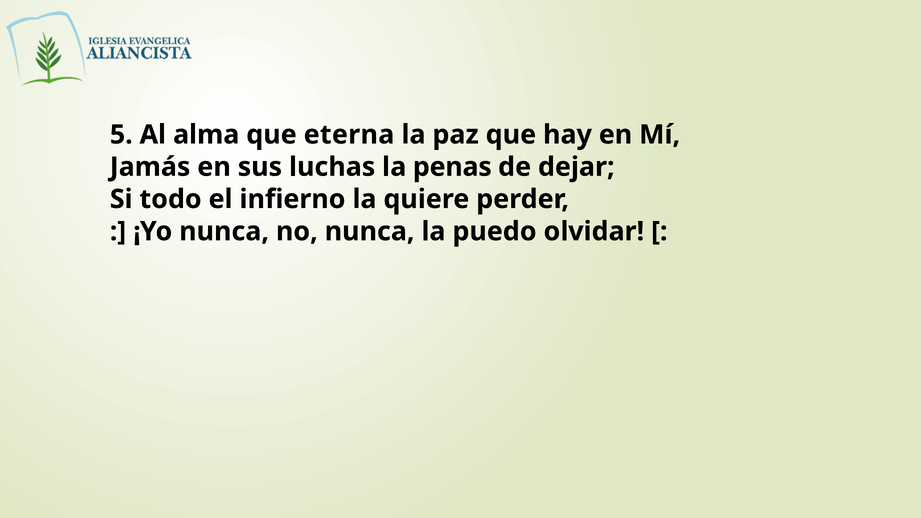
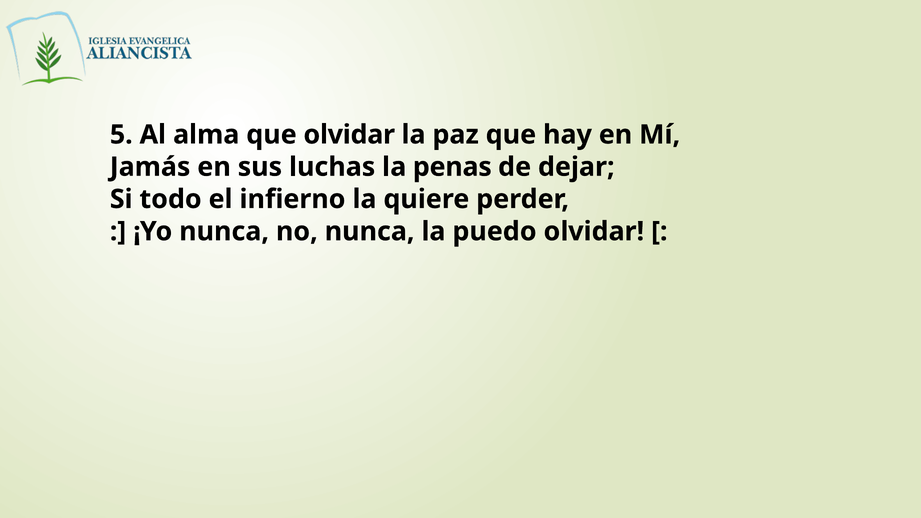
que eterna: eterna -> olvidar (349, 135)
